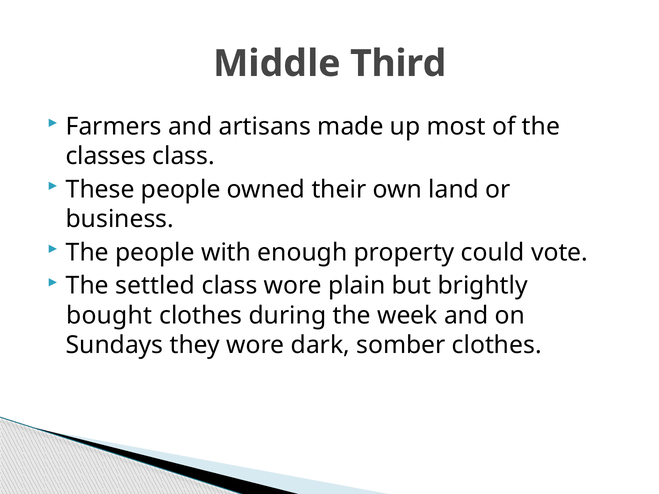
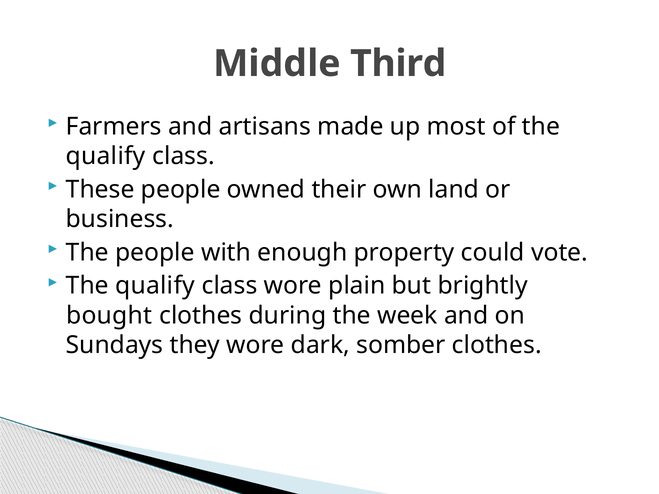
classes: classes -> qualify (106, 156)
settled: settled -> qualify (155, 286)
